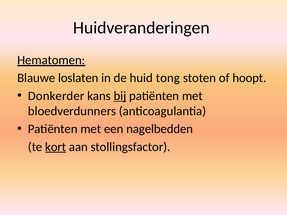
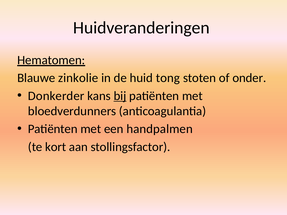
loslaten: loslaten -> zinkolie (78, 78)
hoopt: hoopt -> onder (249, 78)
nagelbedden: nagelbedden -> handpalmen (160, 129)
kort underline: present -> none (56, 147)
